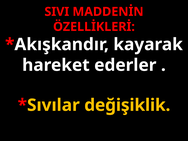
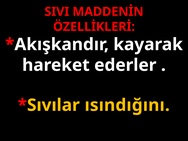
değişiklik: değişiklik -> ısındığını (127, 105)
